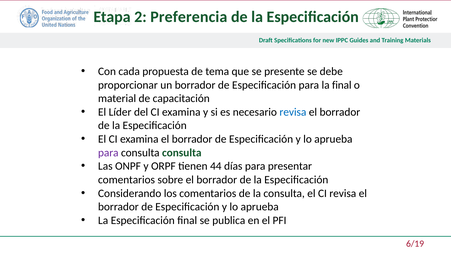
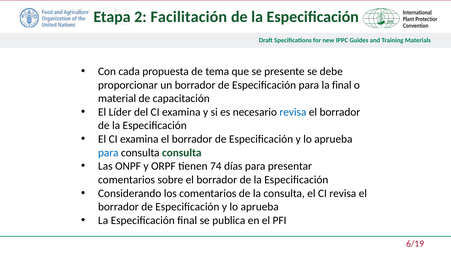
Preferencia: Preferencia -> Facilitación (189, 17)
para colour: purple -> blue (108, 152)
44: 44 -> 74 (216, 166)
